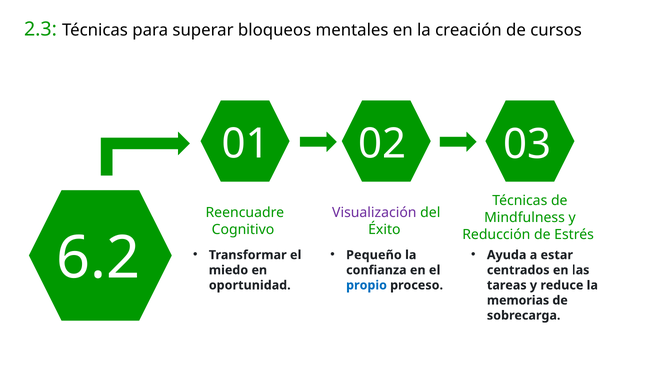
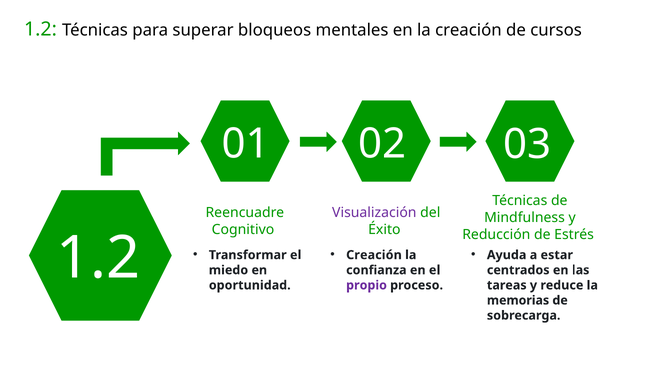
2.3: 2.3 -> 1.2 (40, 30)
6.2: 6.2 -> 1.2 (98, 258)
Pequeño: Pequeño -> Creación (374, 255)
propio colour: blue -> purple (367, 285)
